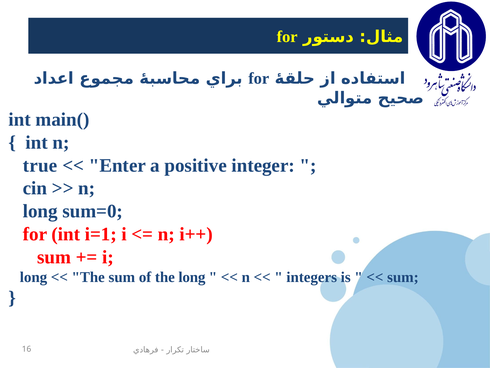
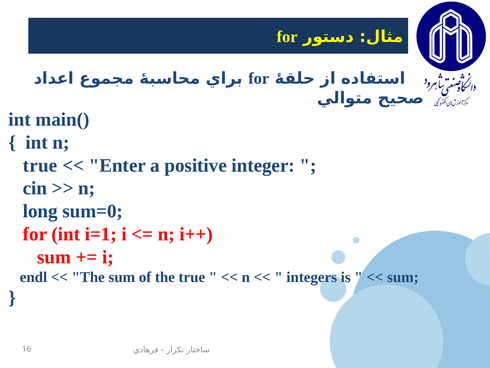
long: long -> endl (34, 277)
the long: long -> true (192, 277)
